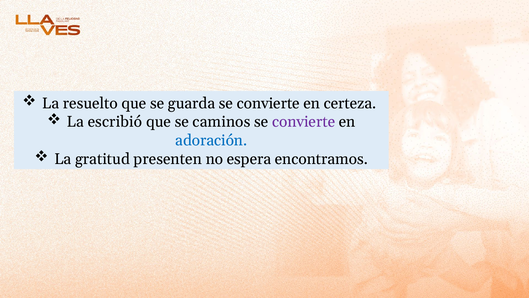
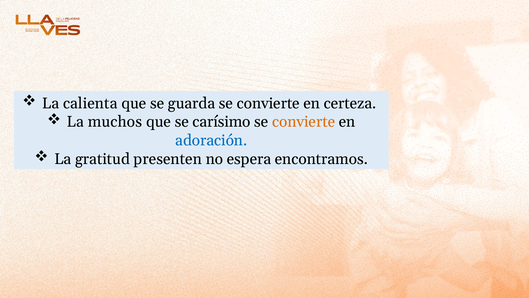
resuelto: resuelto -> calienta (90, 103)
escribió: escribió -> muchos (115, 122)
caminos: caminos -> carísimo (222, 122)
convierte colour: purple -> orange (304, 122)
